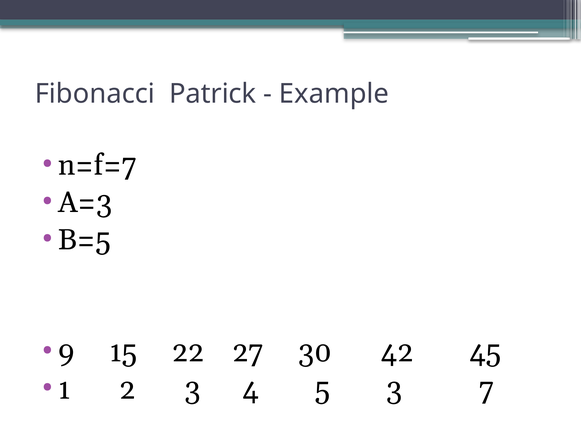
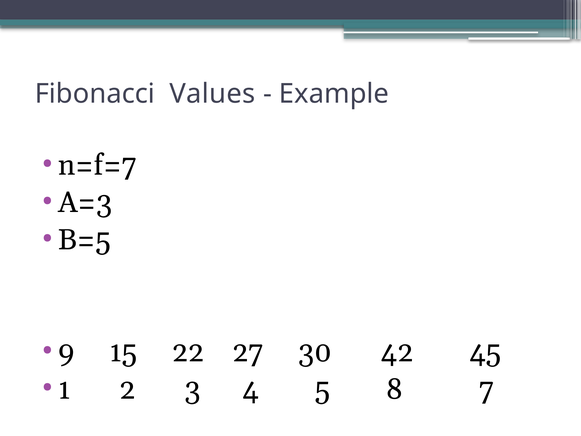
Patrick: Patrick -> Values (212, 94)
5 3: 3 -> 8 (394, 389)
